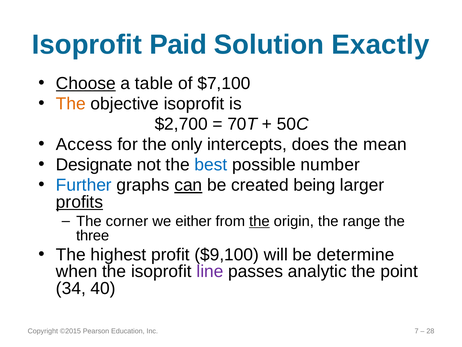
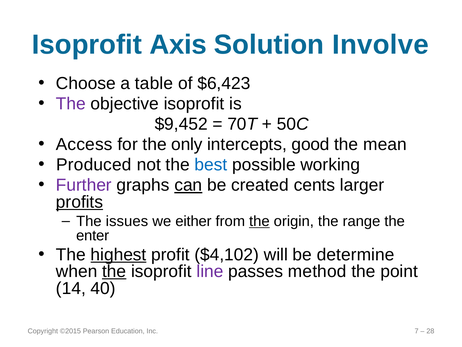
Paid: Paid -> Axis (178, 45)
Exactly: Exactly -> Involve (380, 45)
Choose underline: present -> none (86, 83)
$7,100: $7,100 -> $6,423 (224, 83)
The colour: orange -> purple (71, 104)
$2,700: $2,700 -> $9,452 (181, 124)
does: does -> good (311, 144)
Designate: Designate -> Produced (94, 165)
number: number -> working (330, 165)
Further colour: blue -> purple (84, 185)
being: being -> cents (314, 185)
corner: corner -> issues (127, 221)
three: three -> enter (93, 235)
highest underline: none -> present (119, 254)
$9,100: $9,100 -> $4,102 (227, 254)
the underline: none -> present (114, 271)
analytic: analytic -> method (317, 271)
34: 34 -> 14 (71, 288)
